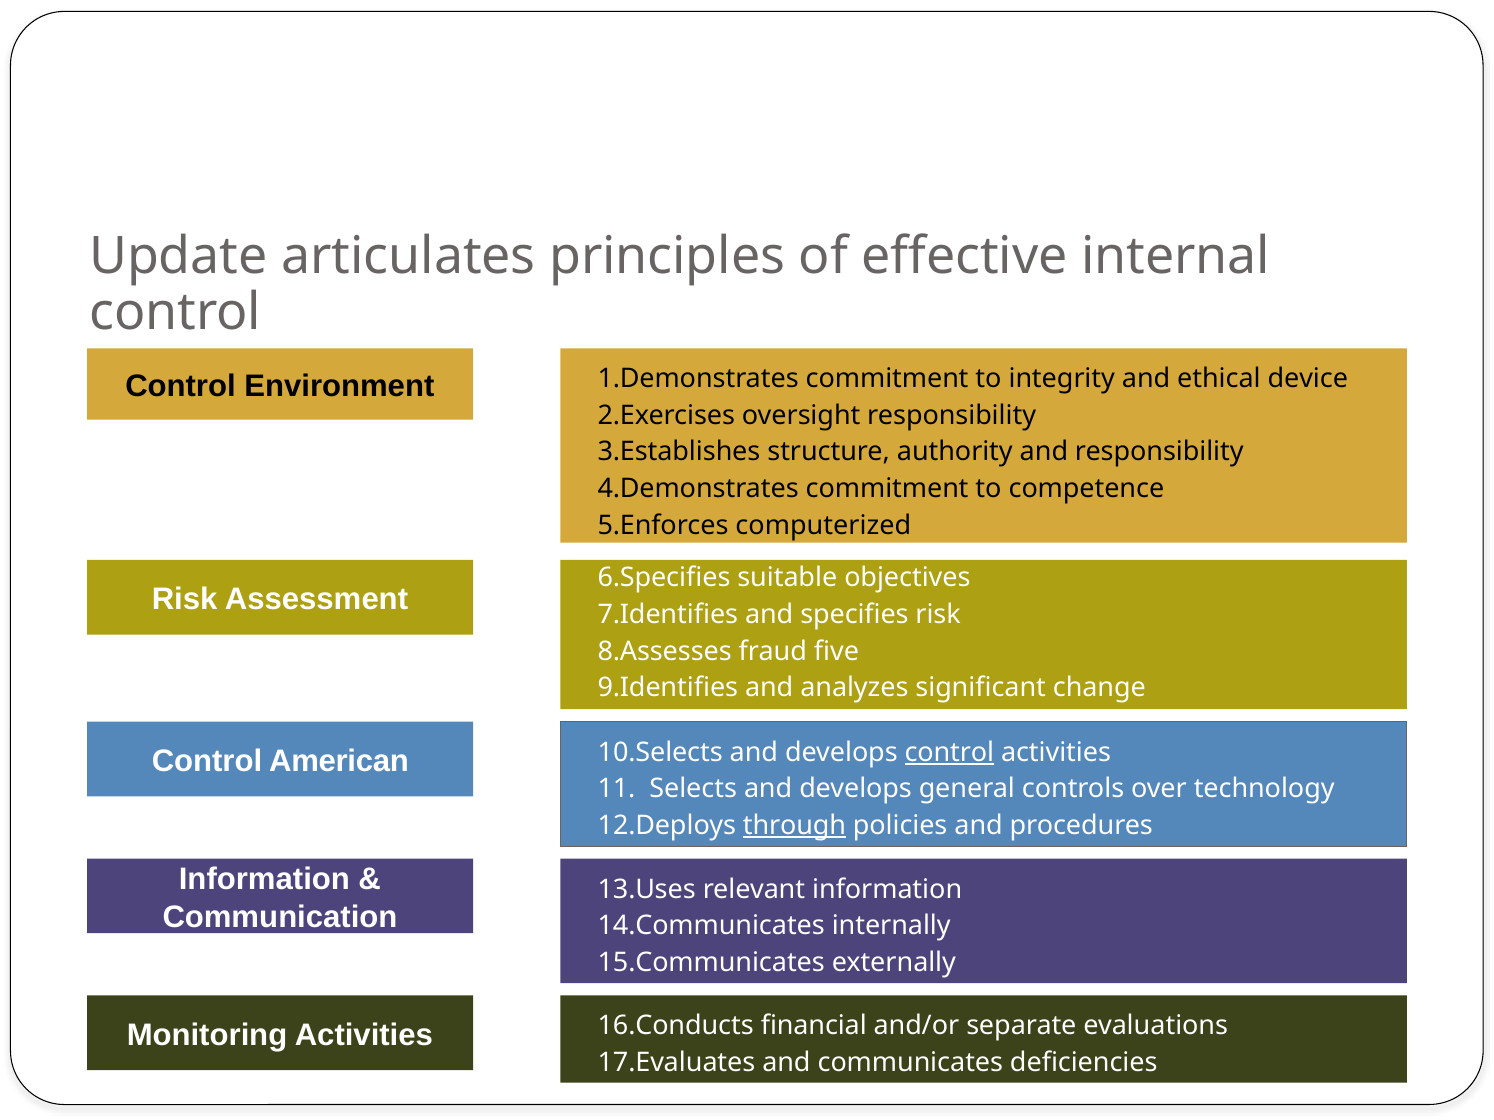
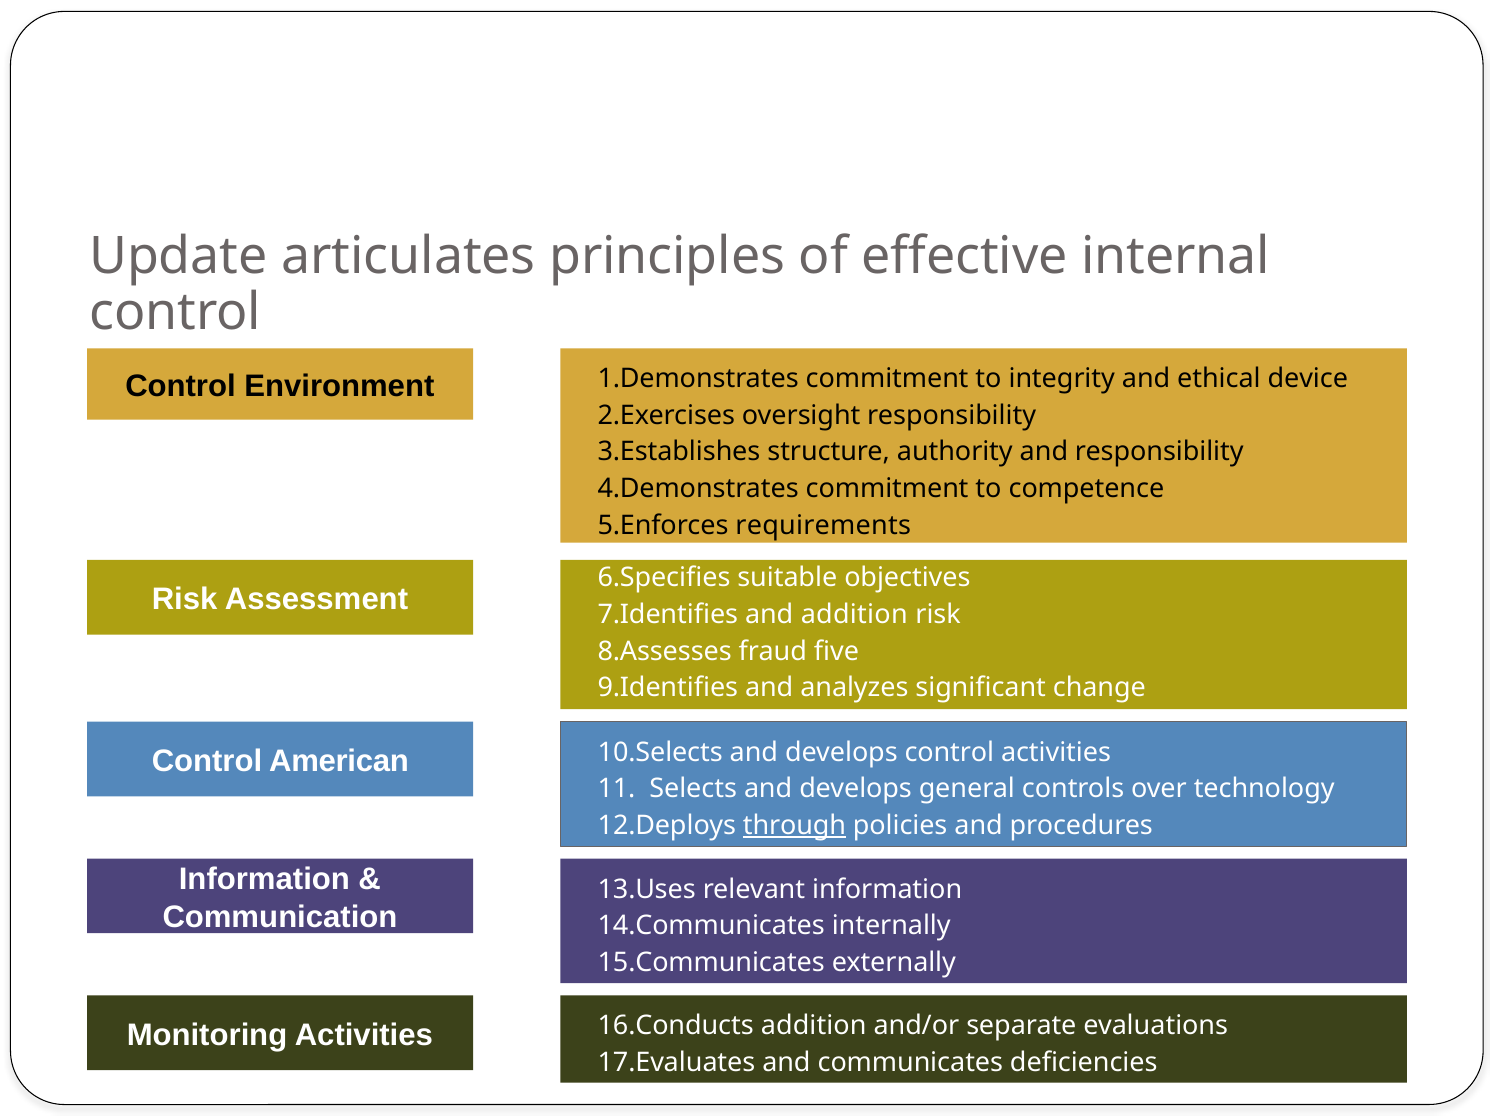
computerized: computerized -> requirements (823, 525)
and specifies: specifies -> addition (854, 615)
control underline: present -> none (949, 753)
financial: financial -> addition (814, 1027)
